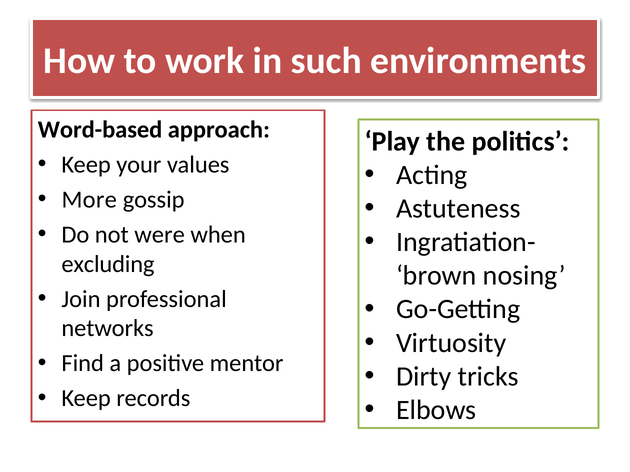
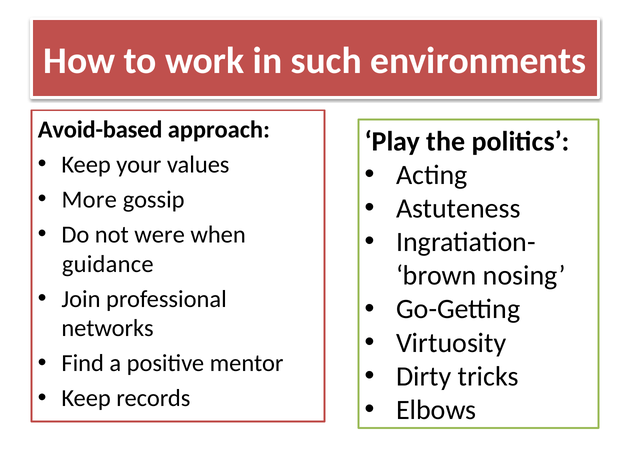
Word-based: Word-based -> Avoid-based (100, 130)
excluding: excluding -> guidance (108, 264)
